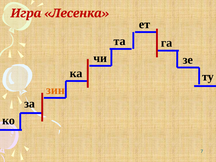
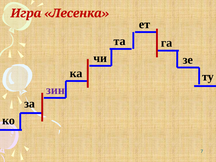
зин colour: orange -> purple (55, 90)
